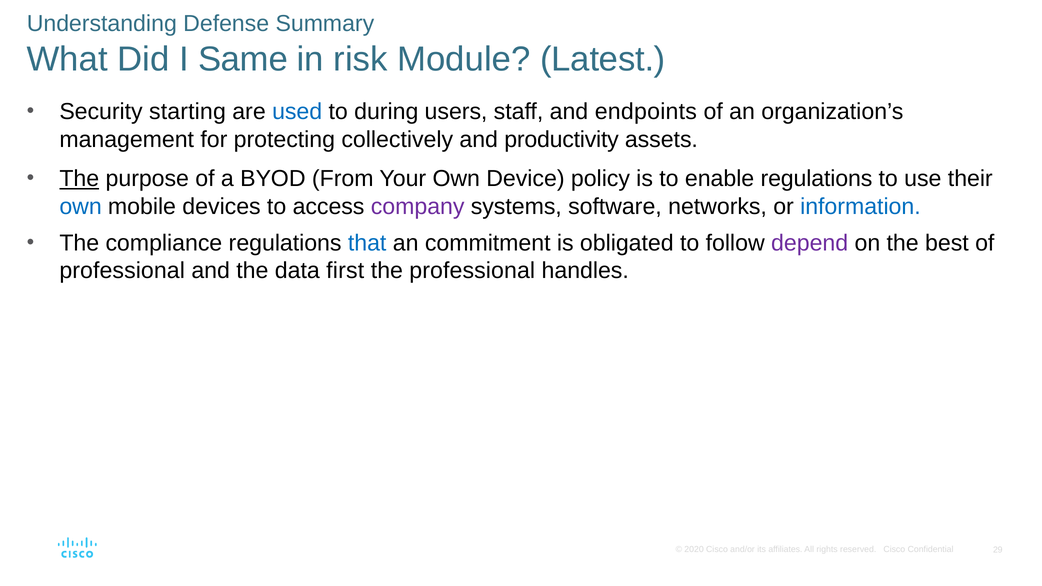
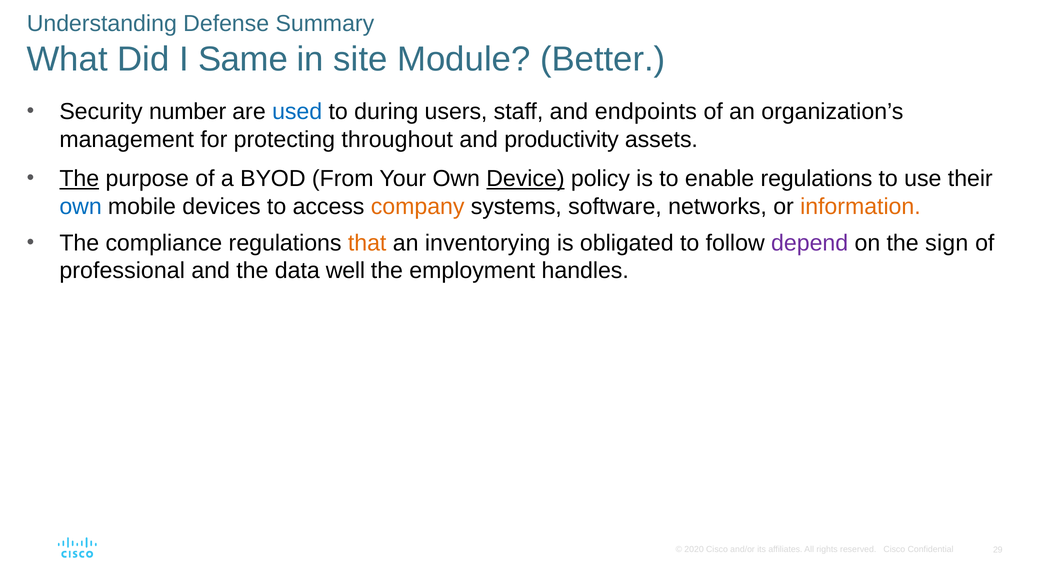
risk: risk -> site (360, 59)
Latest: Latest -> Better (603, 59)
starting: starting -> number (188, 112)
collectively: collectively -> throughout (397, 140)
Device underline: none -> present (525, 179)
company colour: purple -> orange (418, 207)
information colour: blue -> orange (860, 207)
that colour: blue -> orange (367, 243)
commitment: commitment -> inventorying (488, 243)
best: best -> sign (947, 243)
first: first -> well (345, 271)
the professional: professional -> employment (472, 271)
